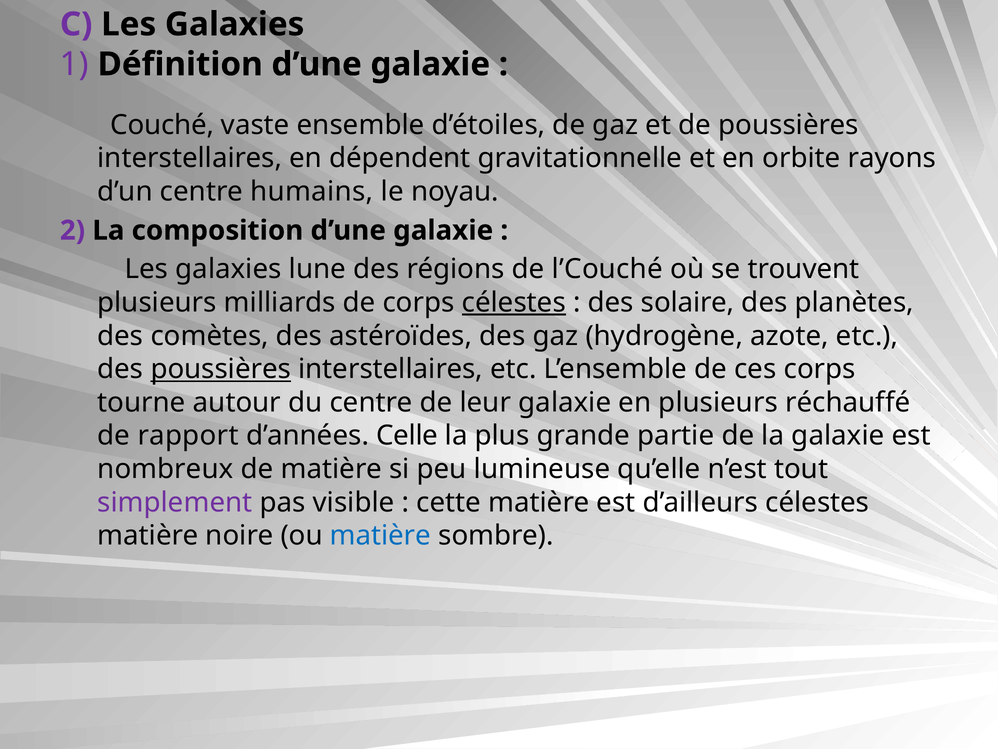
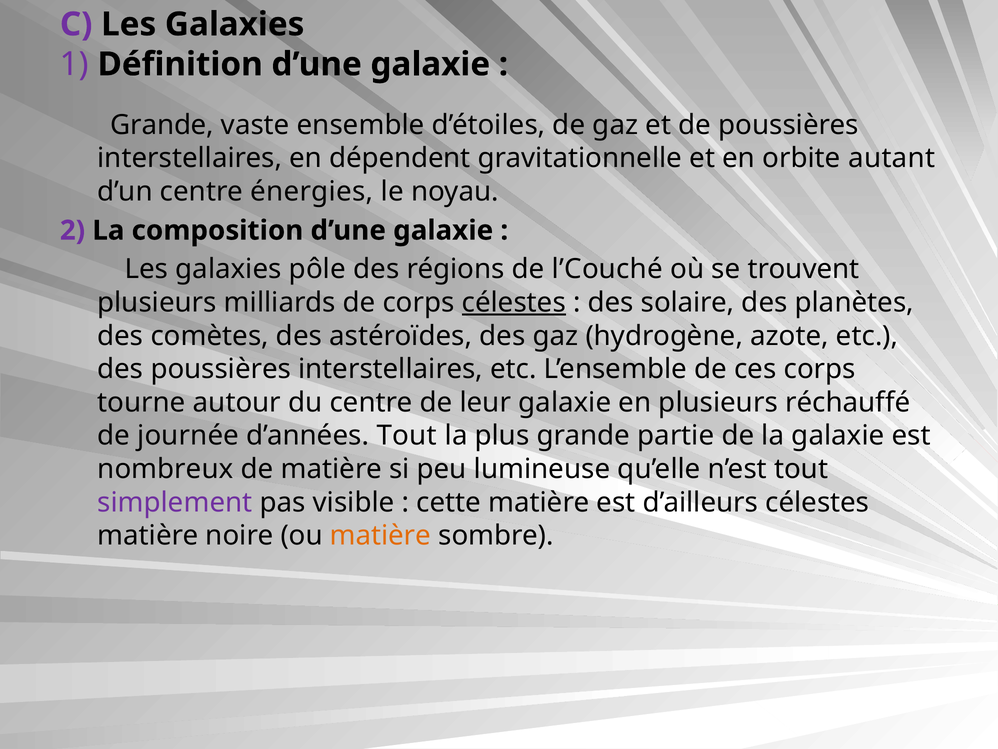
Couché: Couché -> Grande (162, 125)
rayons: rayons -> autant (892, 158)
humains: humains -> énergies (312, 192)
lune: lune -> pôle (317, 269)
poussières underline: present -> none (221, 369)
rapport: rapport -> journée (188, 436)
d’années Celle: Celle -> Tout (407, 436)
matière colour: blue -> orange (380, 535)
